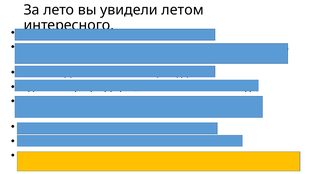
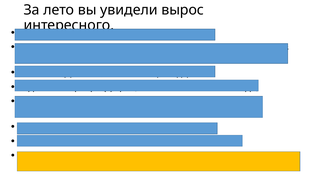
увидели летом: летом -> вырос (183, 10)
